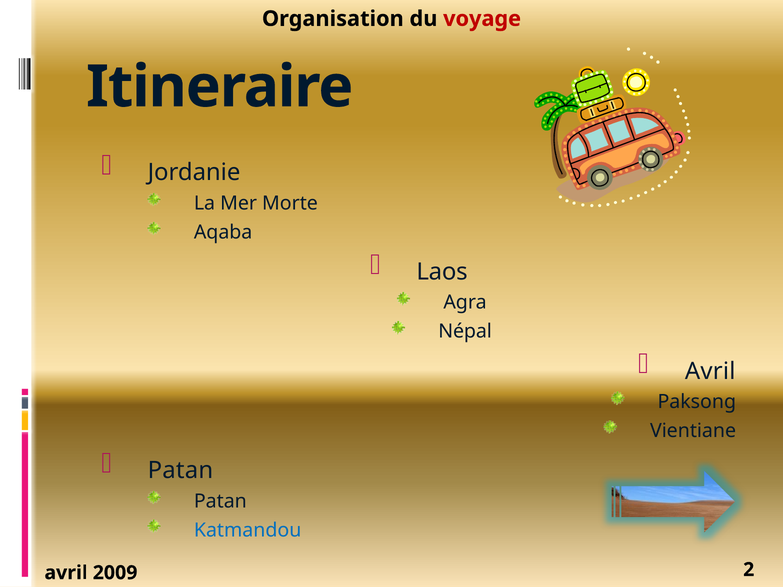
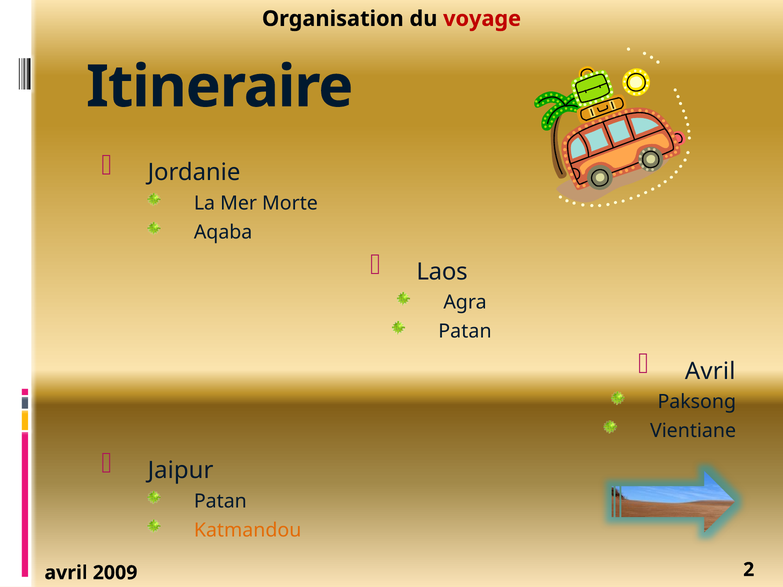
Népal: Népal -> Patan (465, 332)
Patan: Patan -> Jaipur (181, 471)
Katmandou colour: blue -> orange (248, 530)
